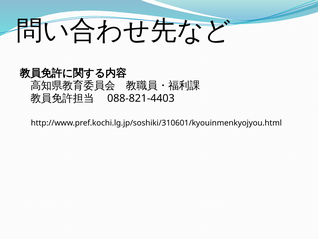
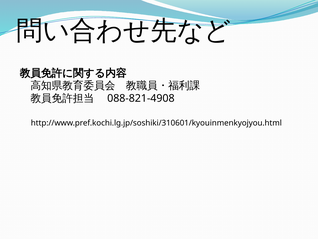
088-821-4403: 088-821-4403 -> 088-821-4908 (141, 98)
